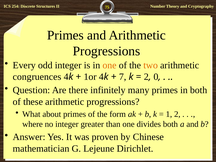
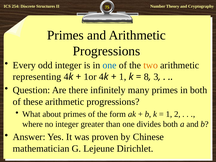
one colour: orange -> blue (110, 65)
congruences: congruences -> representing (37, 77)
7: 7 -> 1 (123, 77)
2: 2 -> 8 (146, 77)
0: 0 -> 3 (156, 77)
